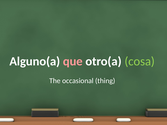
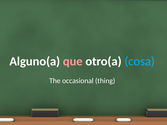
cosa colour: light green -> light blue (140, 61)
